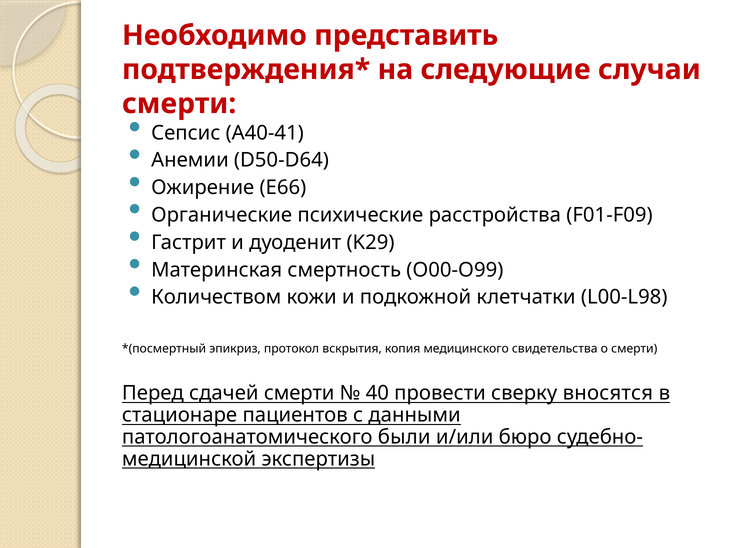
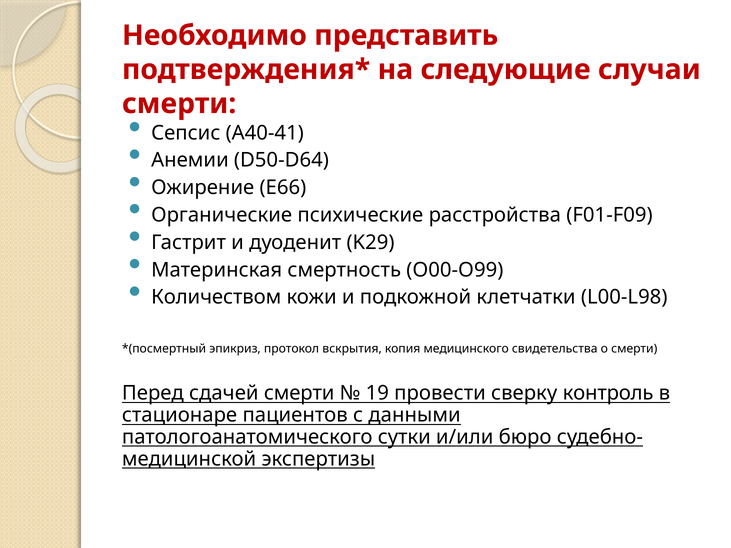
40: 40 -> 19 (377, 393)
вносятся: вносятся -> контроль (608, 393)
были: были -> сутки (404, 437)
